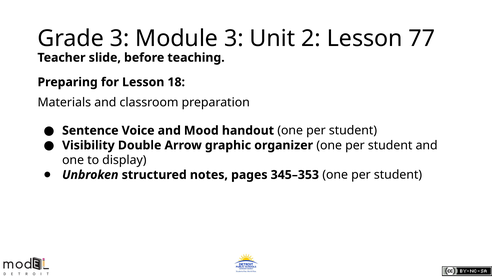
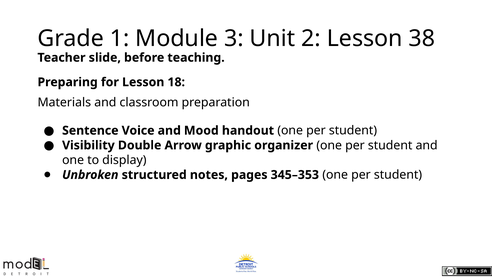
Grade 3: 3 -> 1 (120, 38)
77: 77 -> 38 (422, 38)
